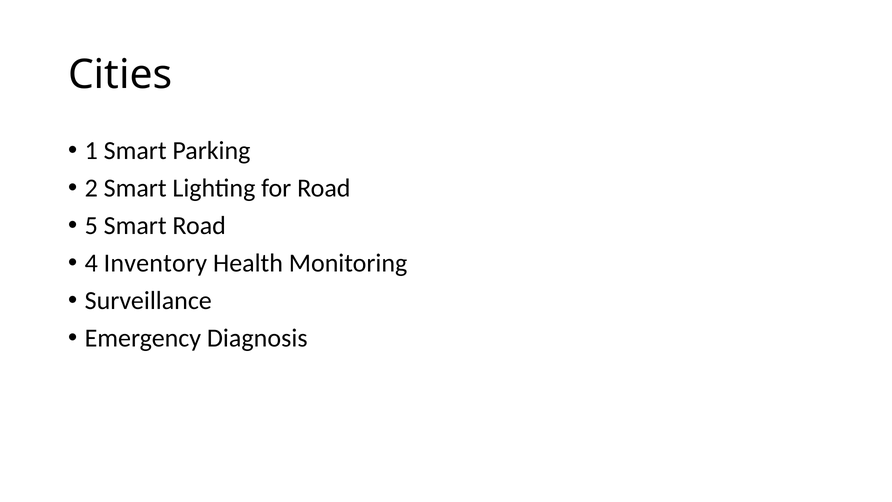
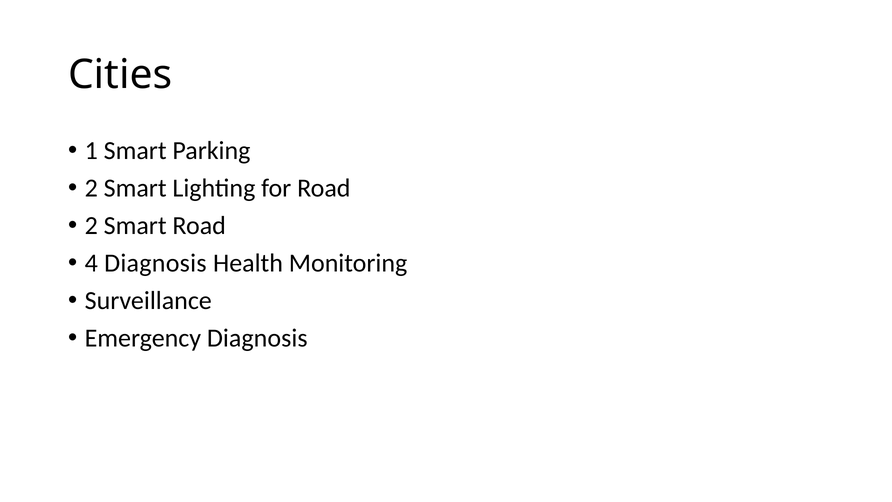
5: 5 -> 2 (91, 226)
4 Inventory: Inventory -> Diagnosis (155, 263)
